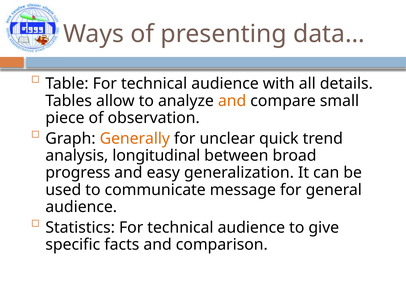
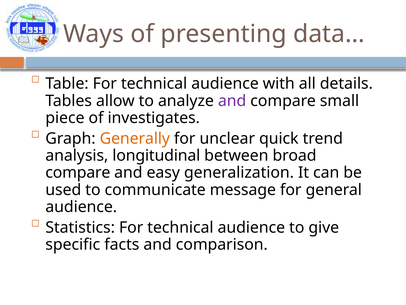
and colour: orange -> purple (232, 101)
observation: observation -> investigates (154, 118)
progress: progress -> compare (78, 172)
